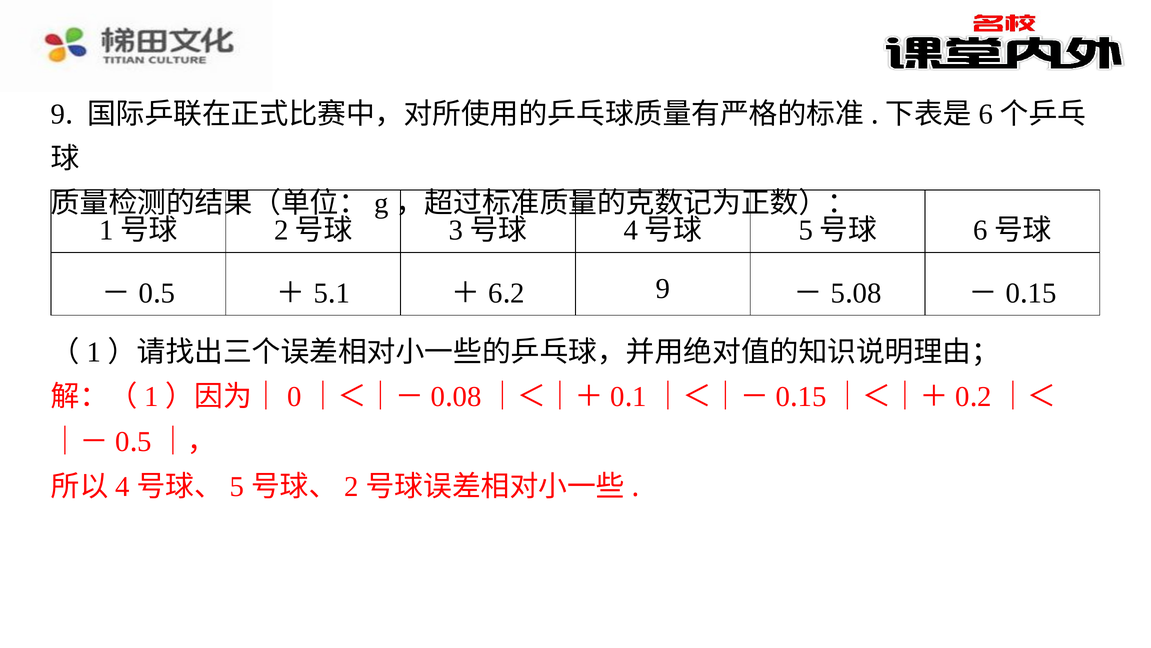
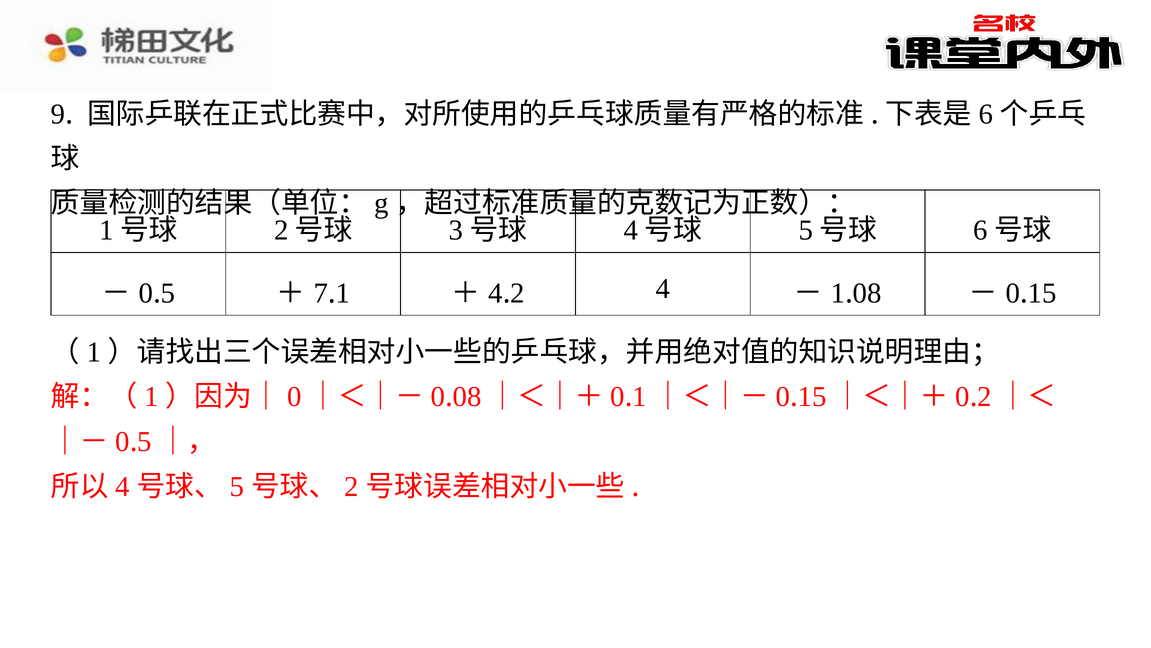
5: 5 -> 7 (321, 293)
6: 6 -> 4 (496, 293)
9: 9 -> 4 (663, 289)
5: 5 -> 1 (838, 293)
